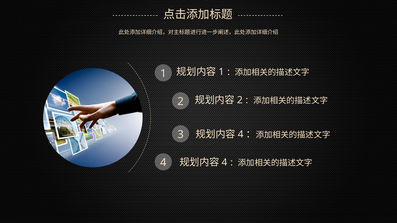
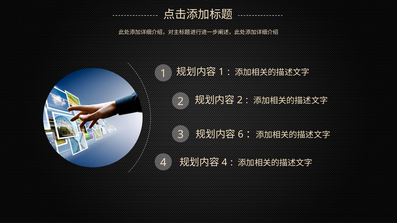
4: 4 -> 6 (241, 135)
